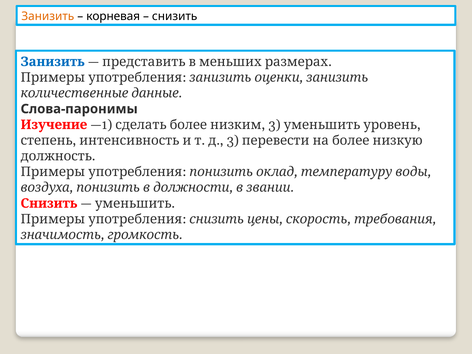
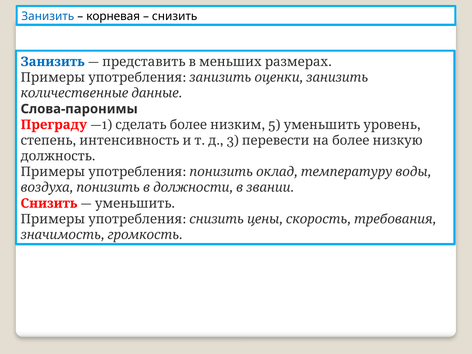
Занизить colour: orange -> blue (48, 16)
Изучение: Изучение -> Преграду (54, 125)
3: 3 -> 5 (274, 125)
